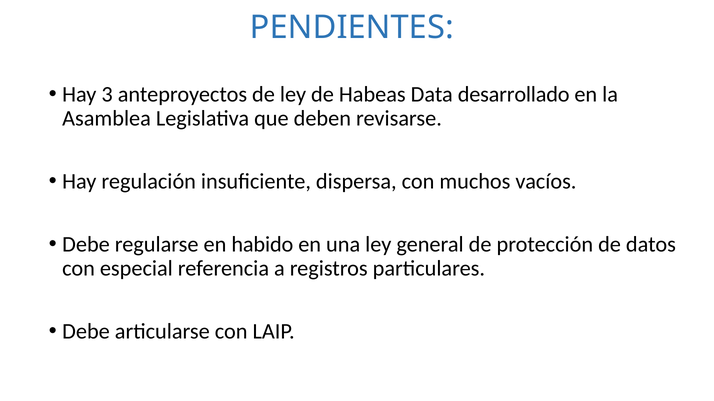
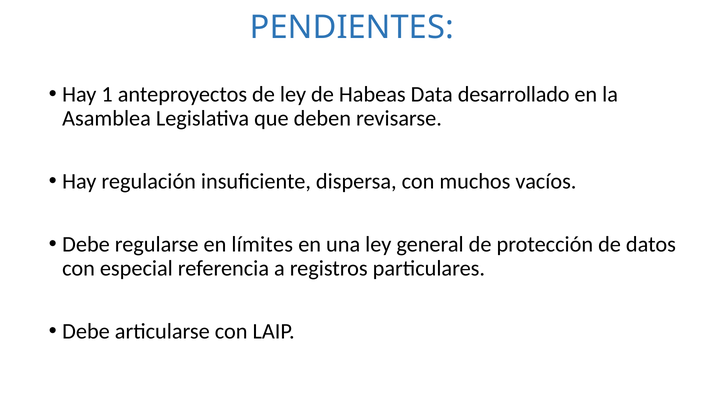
3: 3 -> 1 (107, 95)
habido: habido -> límites (262, 245)
